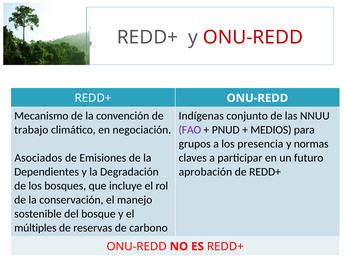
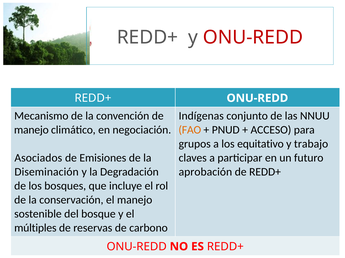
trabajo: trabajo -> manejo (31, 130)
FAO colour: purple -> orange (190, 130)
MEDIOS: MEDIOS -> ACCESO (271, 130)
presencia: presencia -> equitativo (260, 144)
normas: normas -> trabajo (311, 144)
Dependientes: Dependientes -> Diseminación (47, 172)
